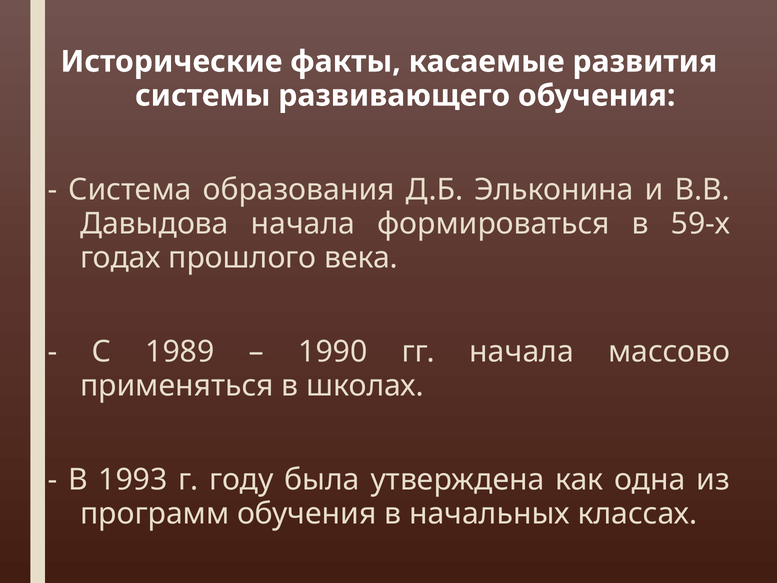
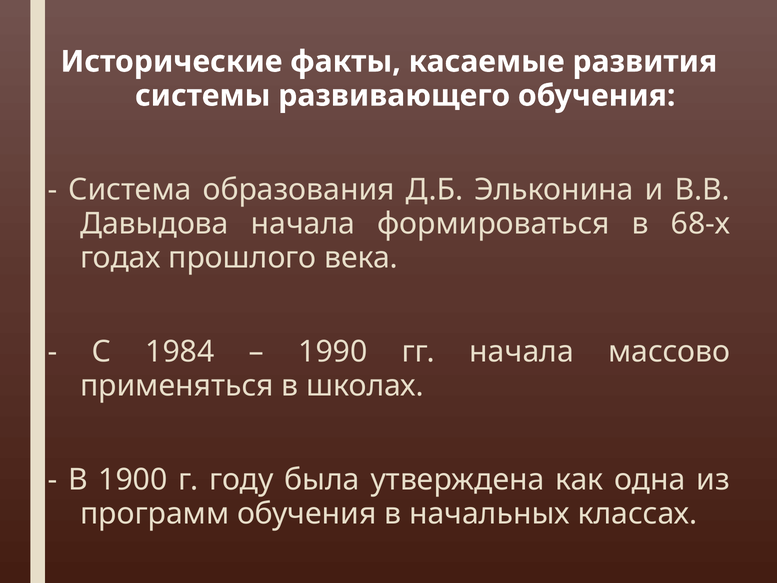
59-х: 59-х -> 68-х (701, 224)
1989: 1989 -> 1984 (180, 352)
1993: 1993 -> 1900 (133, 480)
